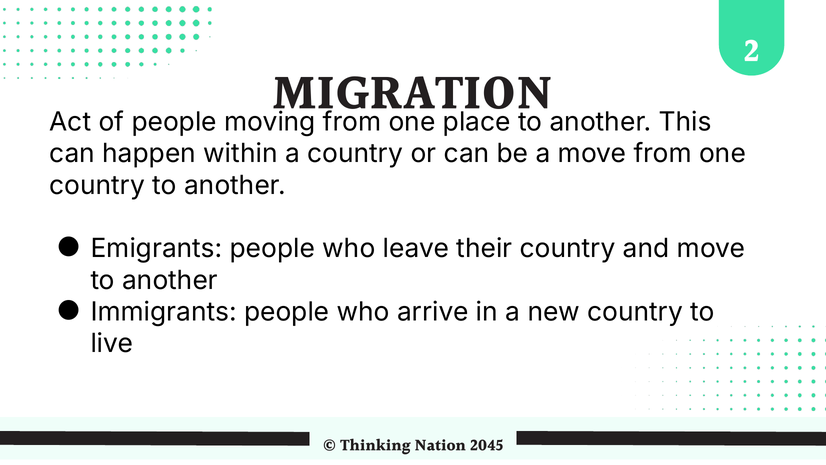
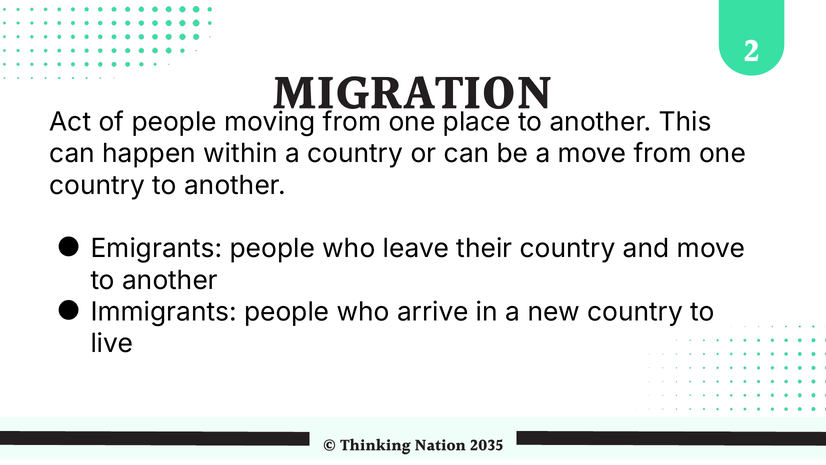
2045: 2045 -> 2035 (486, 445)
